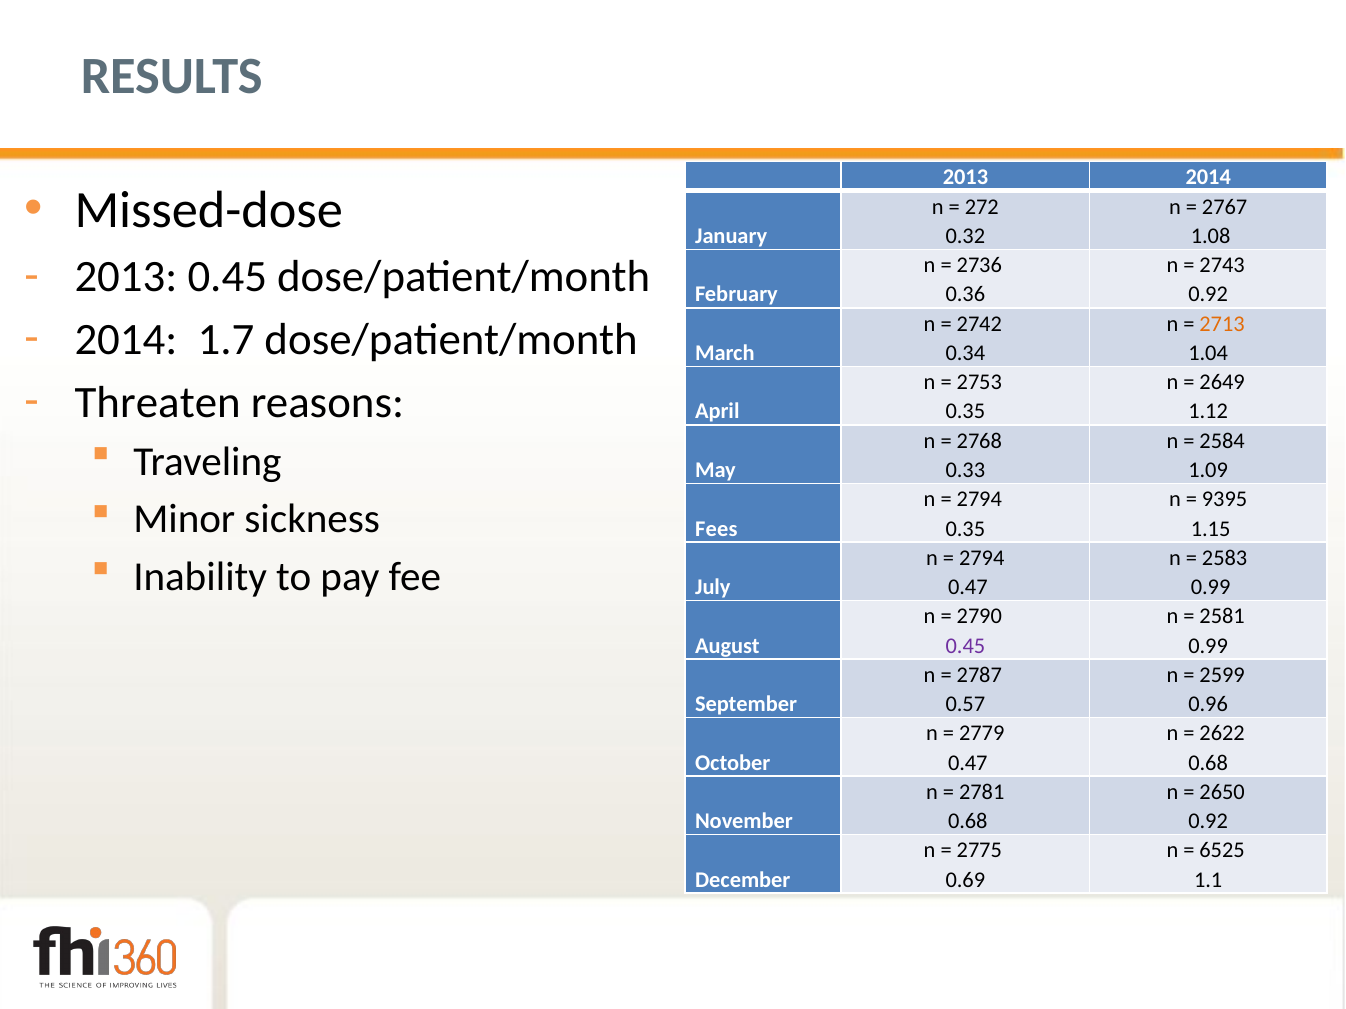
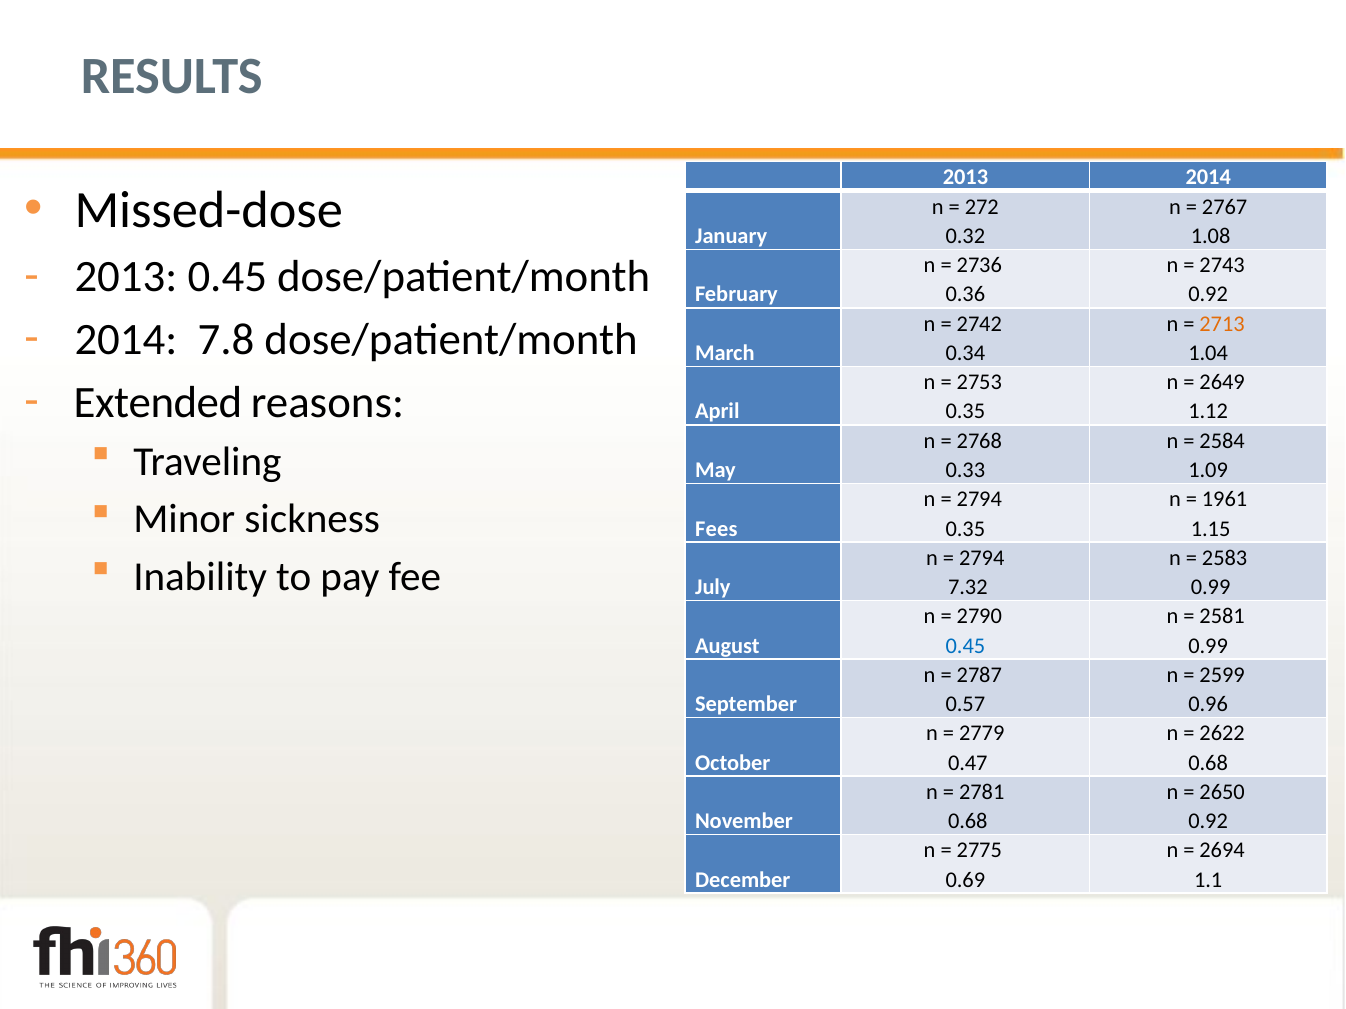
1.7: 1.7 -> 7.8 (226, 340)
Threaten: Threaten -> Extended (158, 402)
9395: 9395 -> 1961 (1225, 500)
0.47: 0.47 -> 7.32 (968, 587)
0.45 colour: purple -> blue (965, 646)
6525: 6525 -> 2694 (1222, 851)
